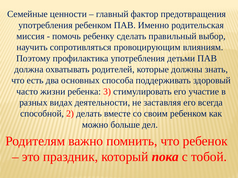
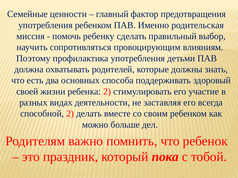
часто: часто -> своей (27, 92)
ребенка 3: 3 -> 2 (107, 92)
